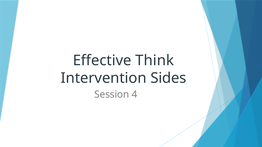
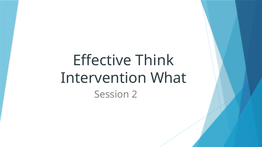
Sides: Sides -> What (168, 78)
4: 4 -> 2 (135, 95)
